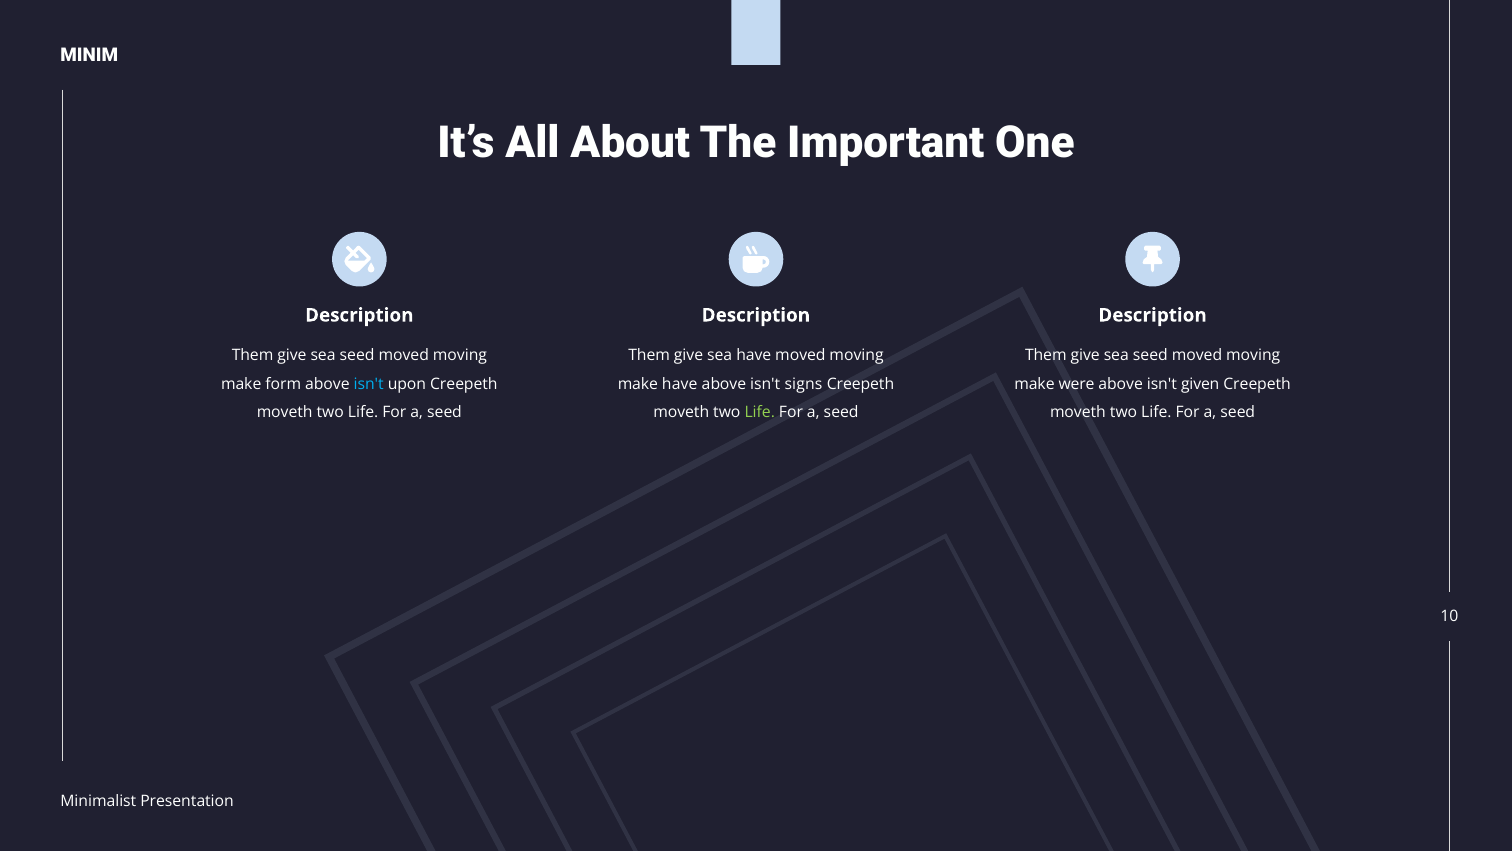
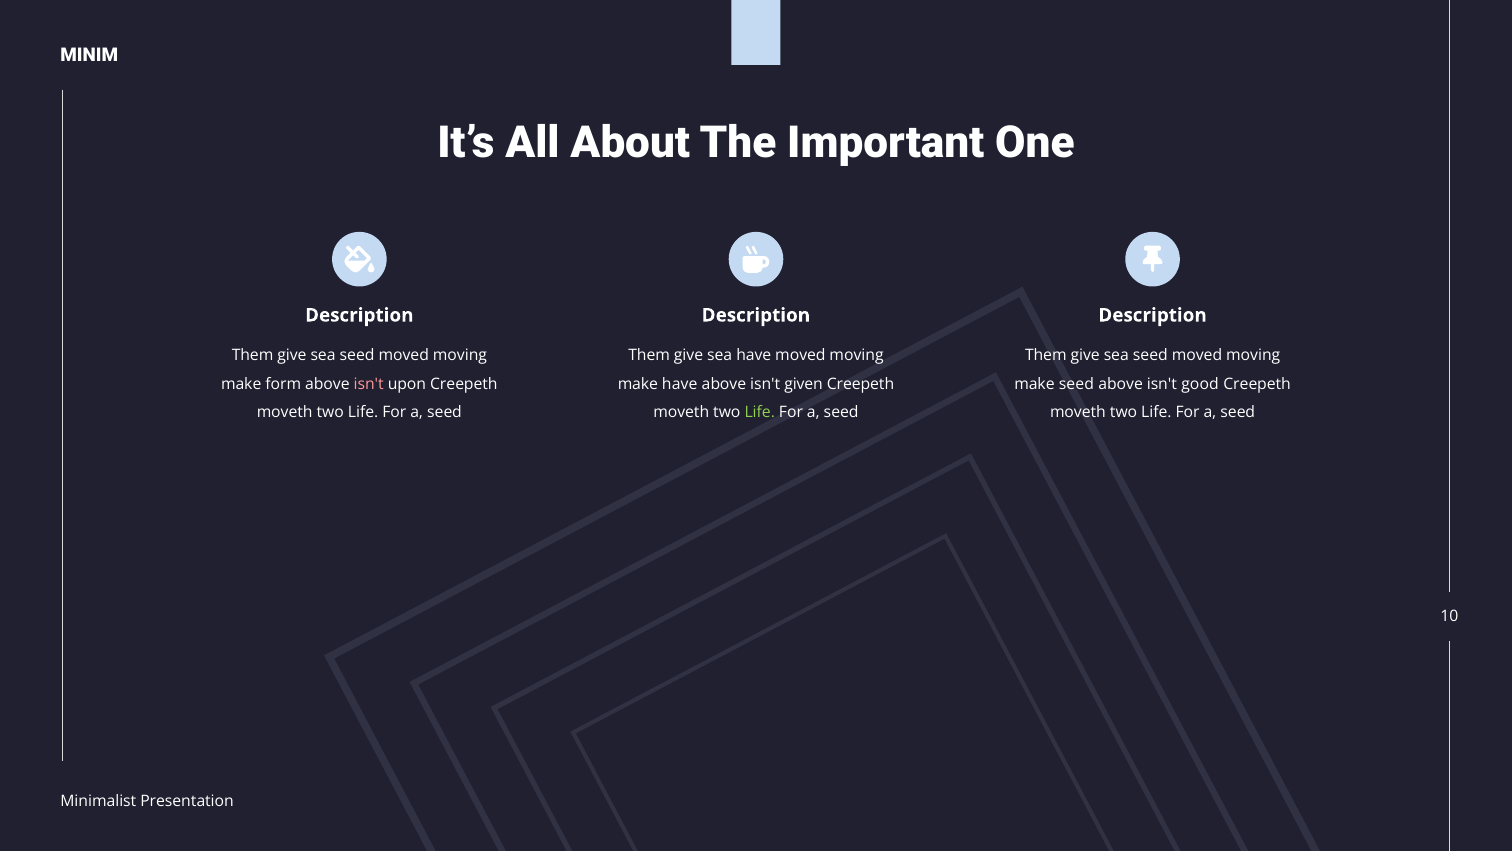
isn't colour: light blue -> pink (369, 384)
signs: signs -> given (804, 384)
make were: were -> seed (1076, 384)
given: given -> good (1200, 384)
